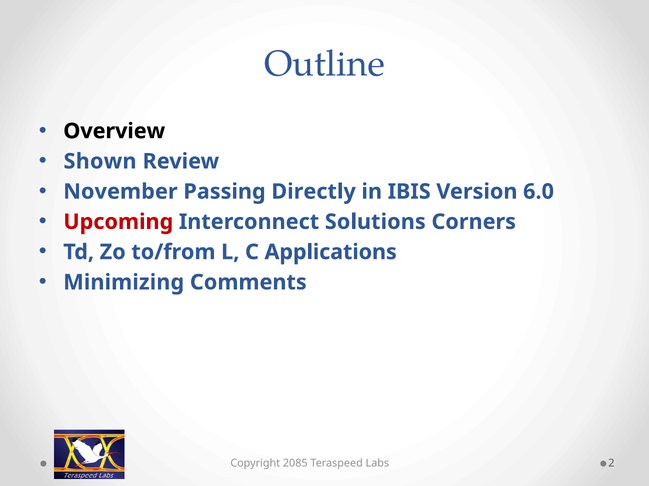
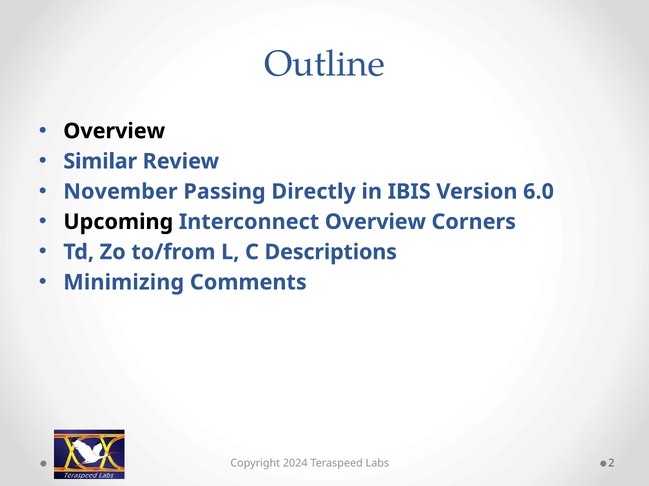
Shown: Shown -> Similar (100, 162)
Upcoming colour: red -> black (118, 222)
Interconnect Solutions: Solutions -> Overview (375, 222)
Applications: Applications -> Descriptions (331, 252)
2085: 2085 -> 2024 (295, 464)
